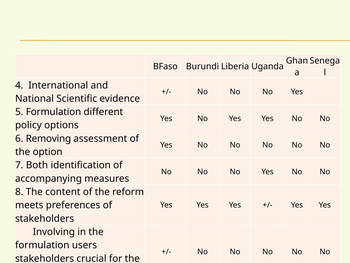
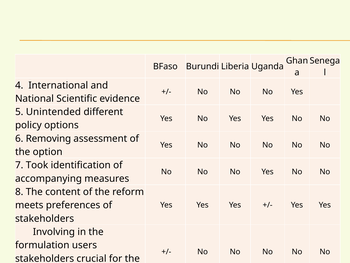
5 Formulation: Formulation -> Unintended (53, 112)
Both: Both -> Took (37, 165)
